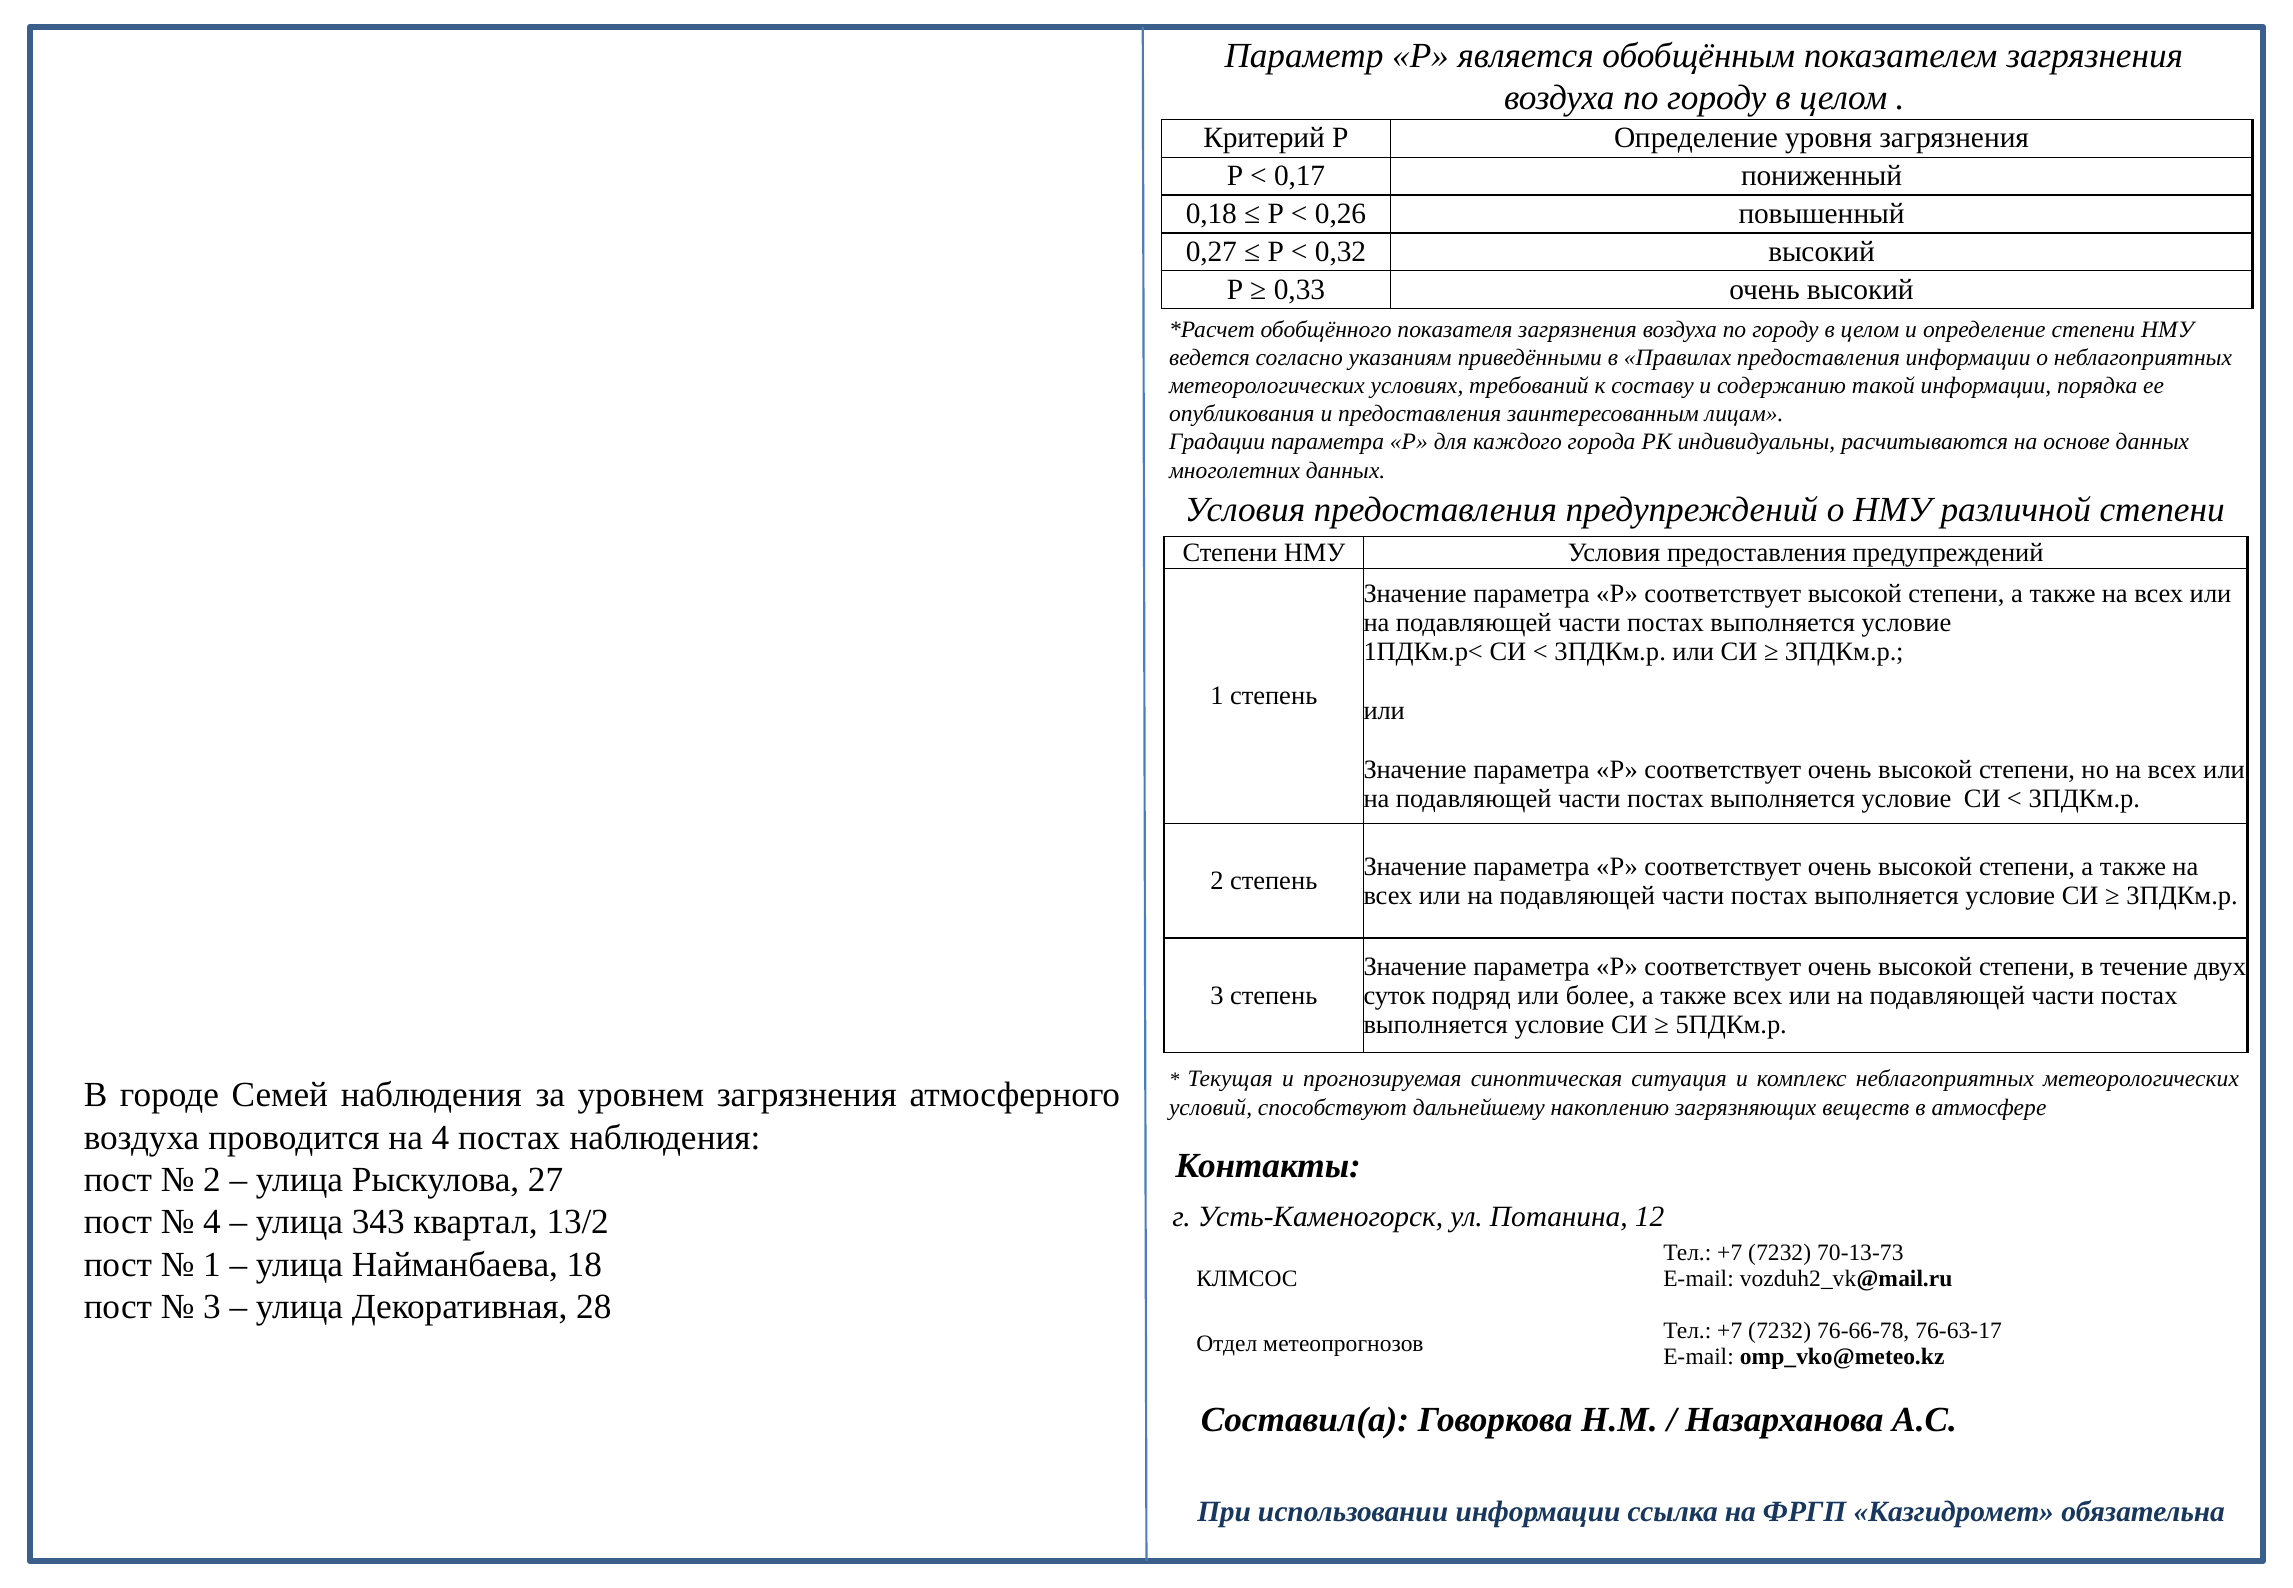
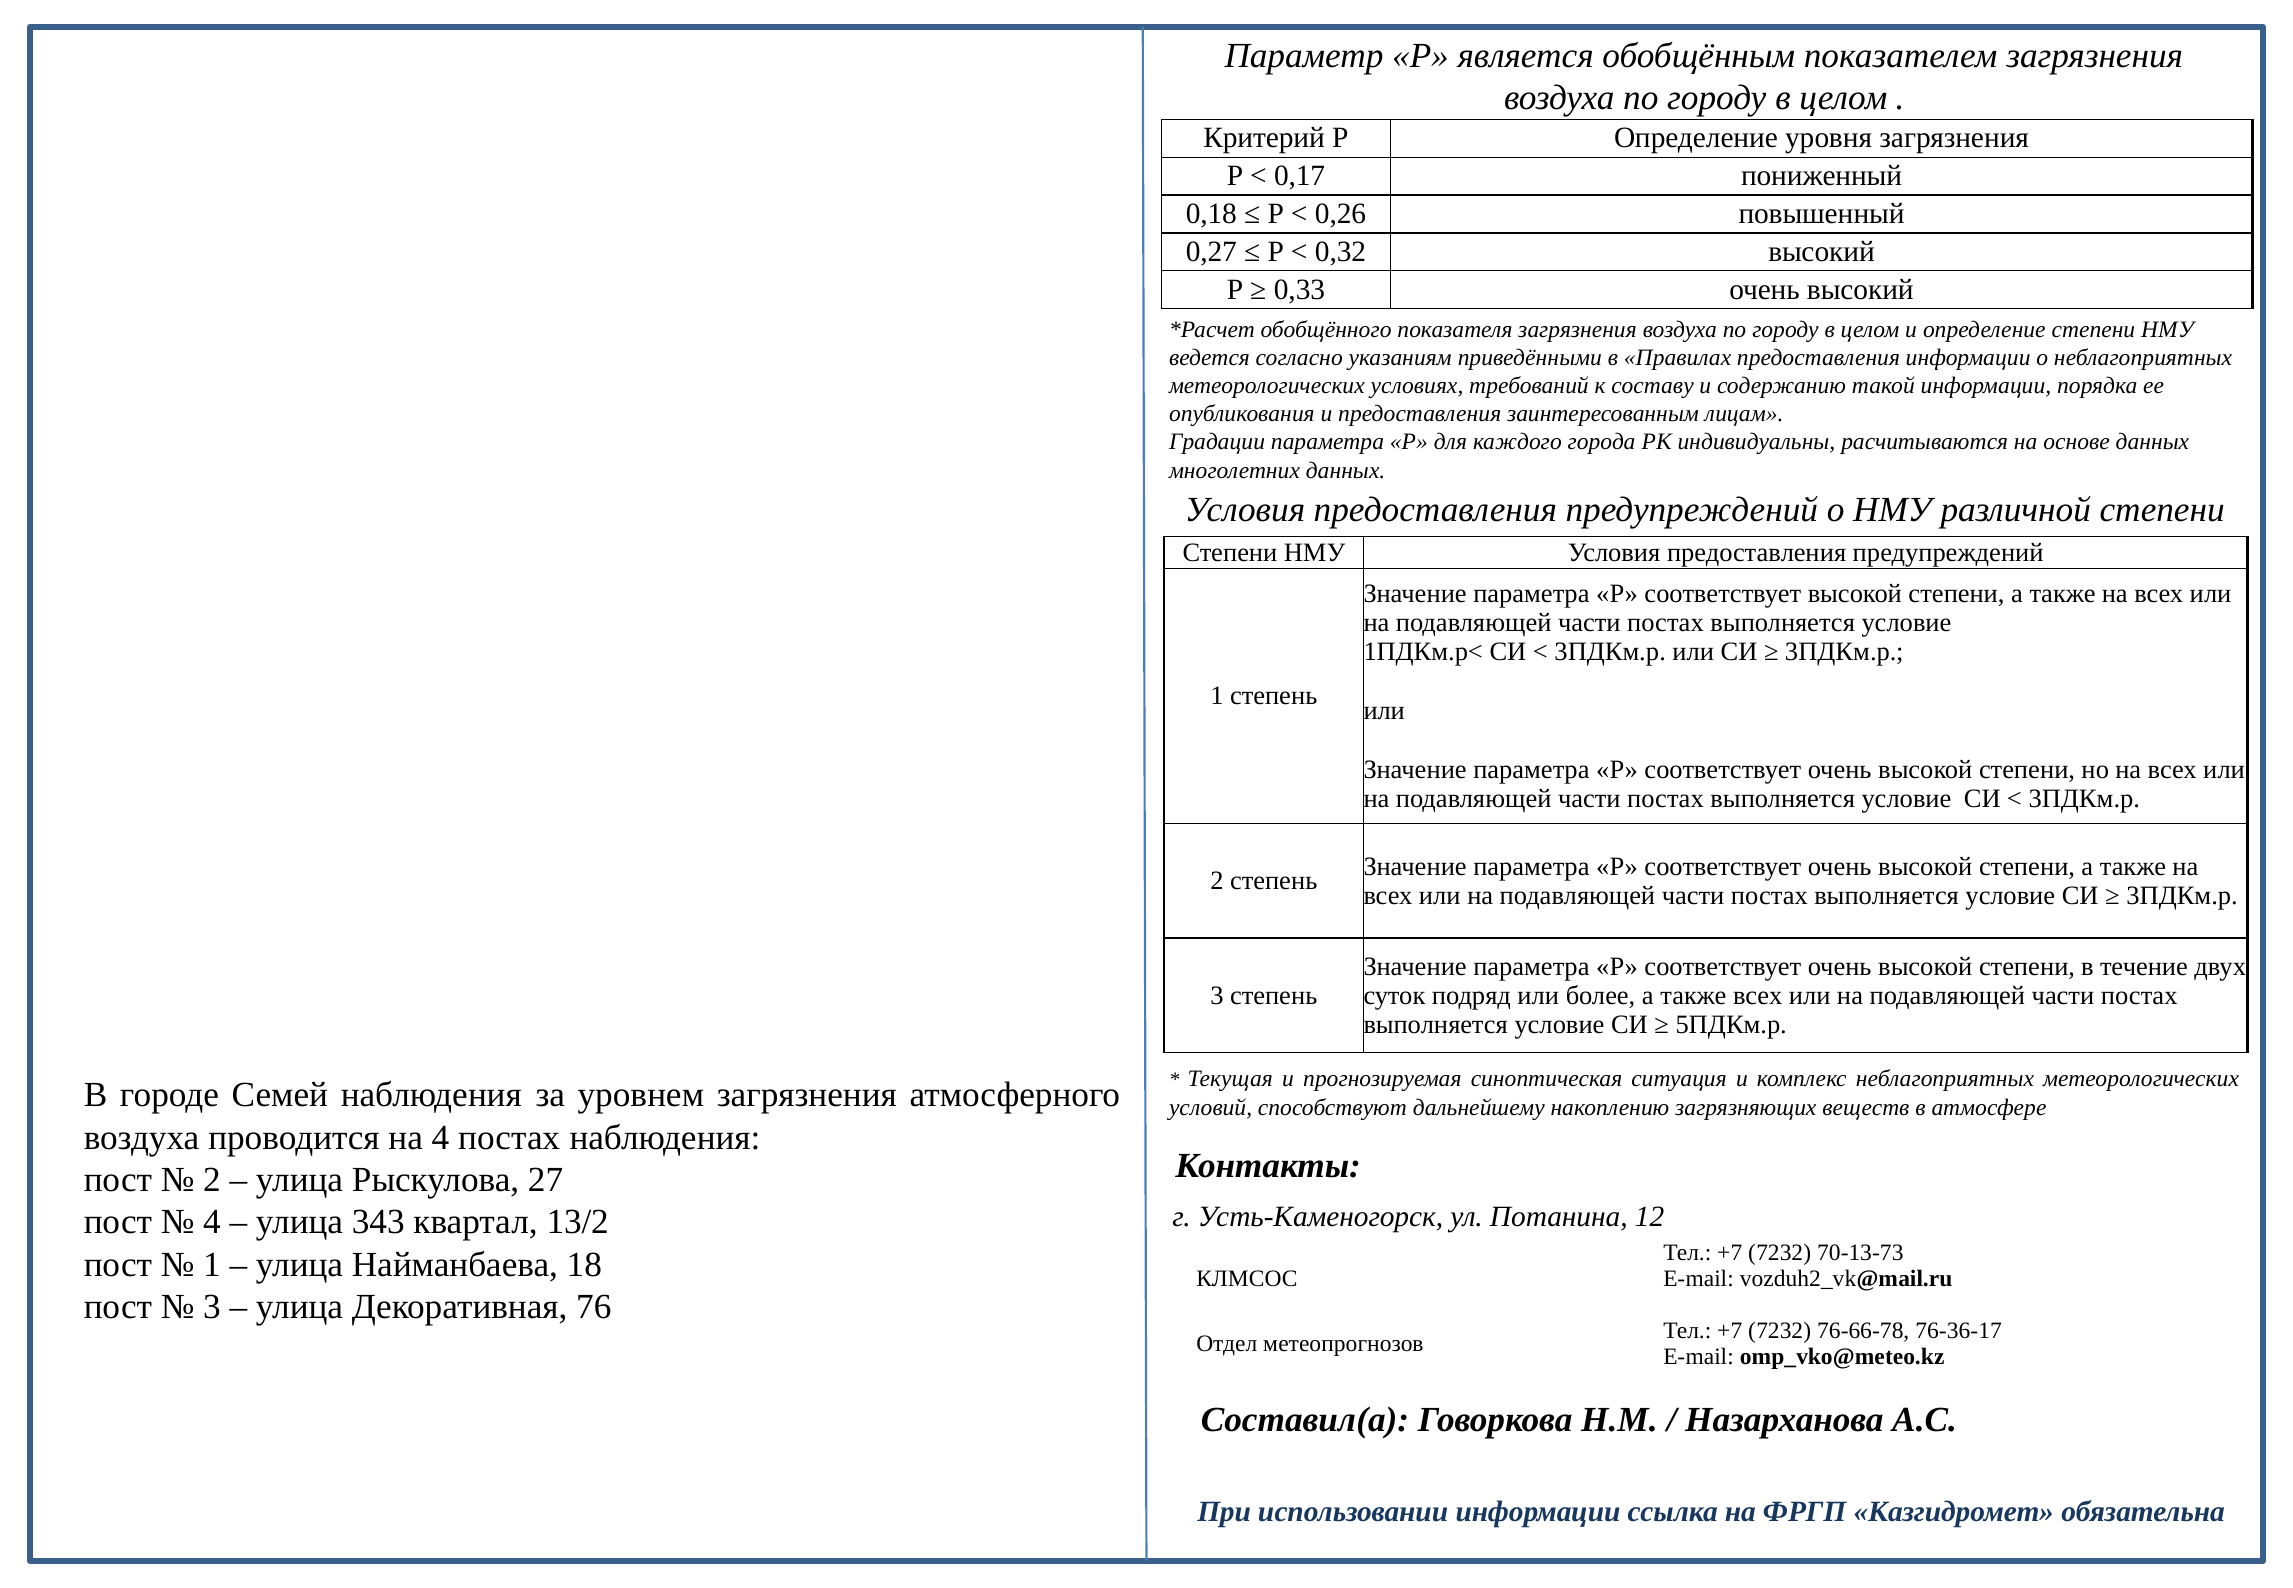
28: 28 -> 76 (594, 1306)
76-63-17: 76-63-17 -> 76-36-17 (1959, 1330)
